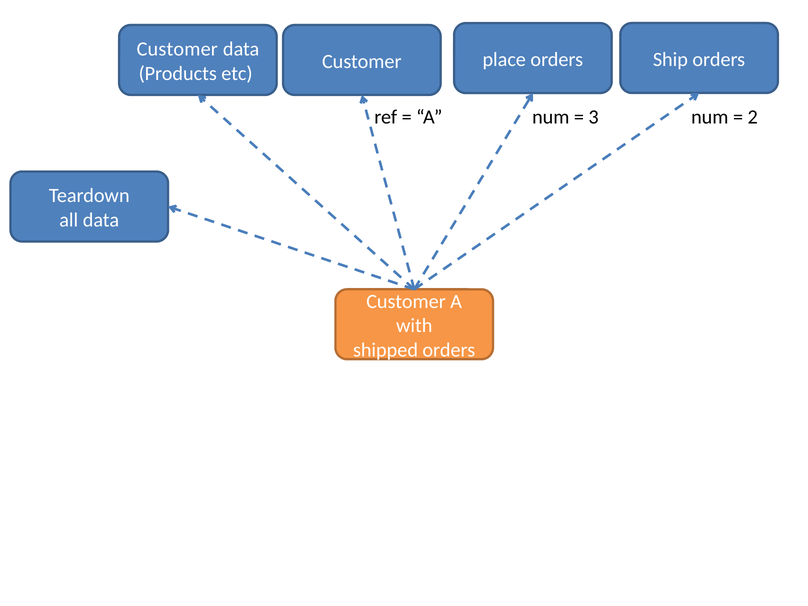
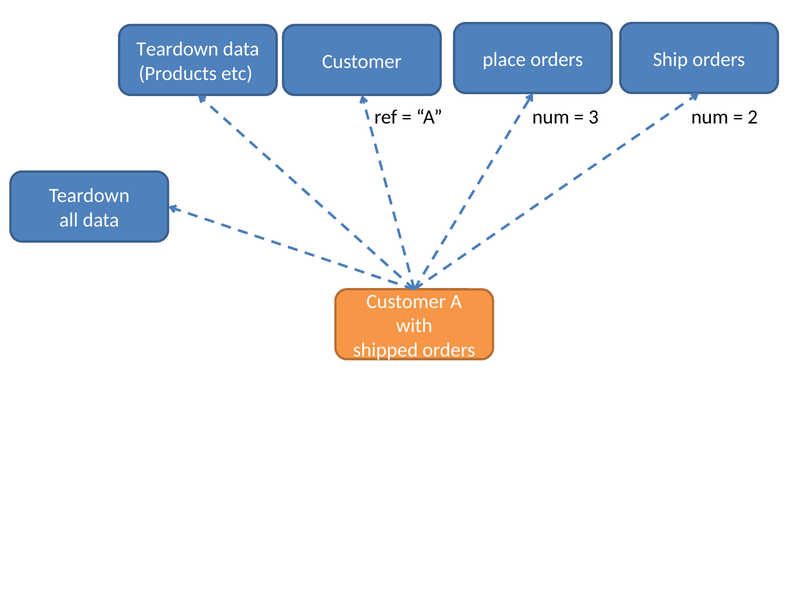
Customer: Customer -> Teardown (177, 49)
